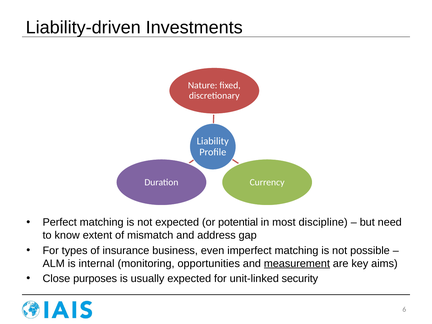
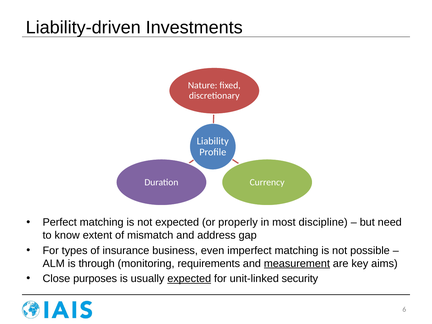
potential: potential -> properly (238, 222)
internal: internal -> through (97, 263)
opportunities: opportunities -> requirements (209, 263)
expected underline: none -> present (189, 279)
